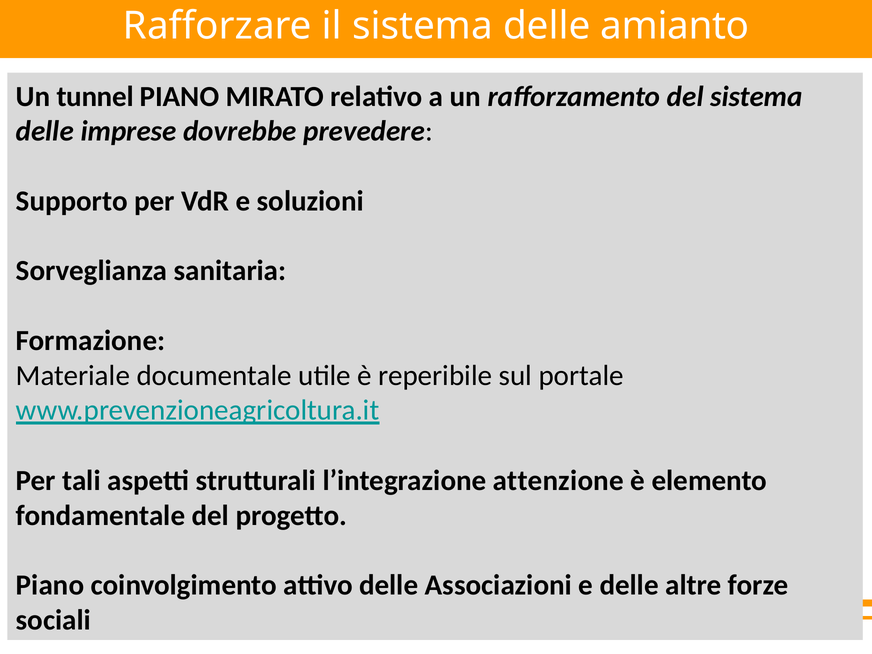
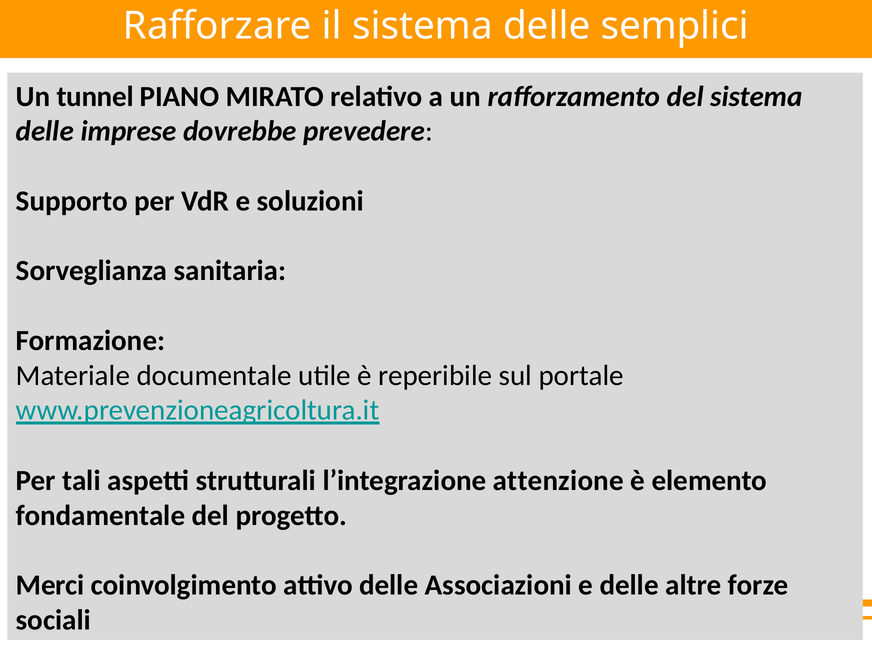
amianto: amianto -> semplici (675, 26)
Piano: Piano -> Merci (50, 585)
